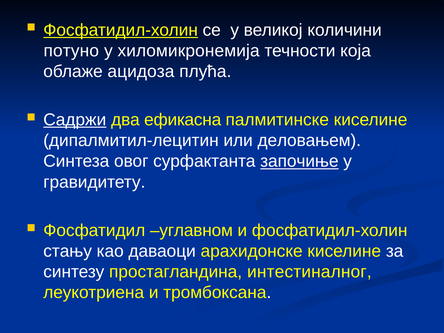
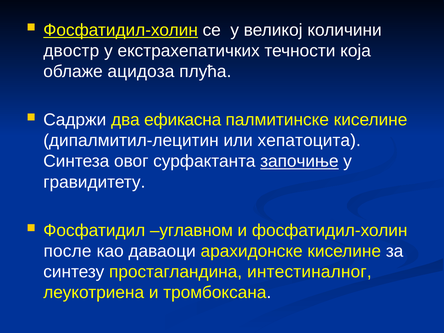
потуно: потуно -> двостр (71, 51)
хиломикронемија: хиломикронемија -> екстрахепатичких (189, 51)
Садржи underline: present -> none (75, 120)
деловањем: деловањем -> хепатоцита (309, 141)
стању: стању -> после (68, 251)
